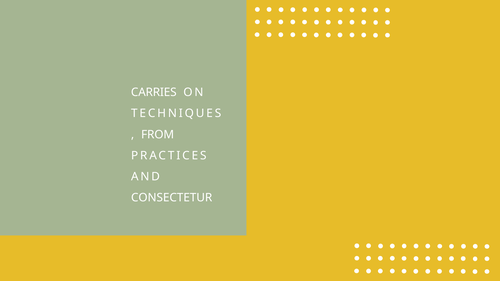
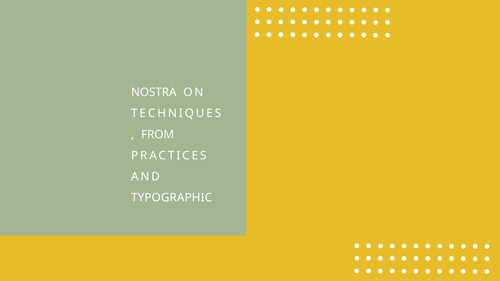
CARRIES: CARRIES -> NOSTRA (154, 92)
CONSECTETUR: CONSECTETUR -> TYPOGRAPHIC (172, 198)
